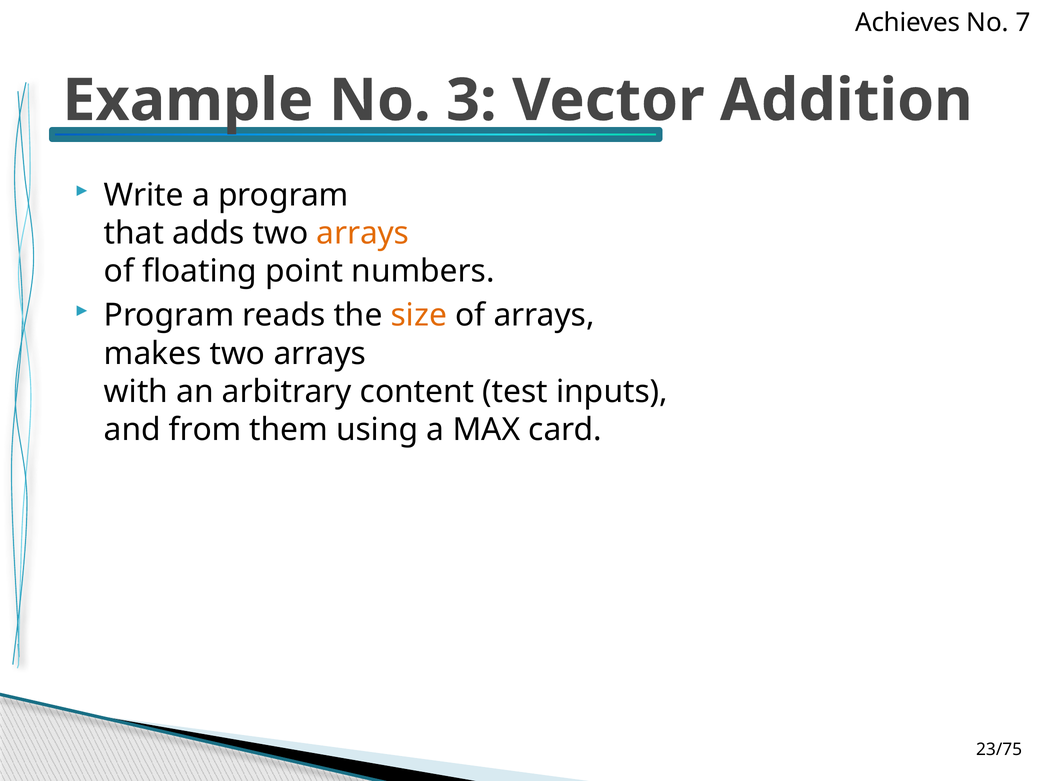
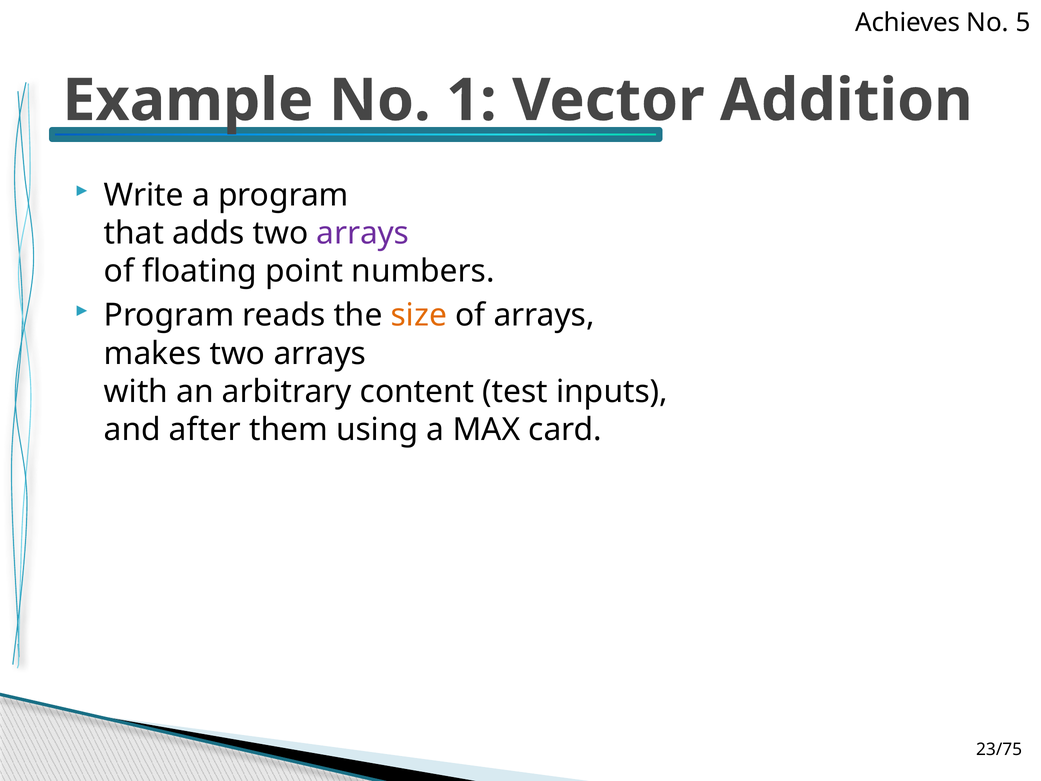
7: 7 -> 5 (1023, 23)
3: 3 -> 1 (471, 100)
arrays colour: orange -> purple (363, 233)
from: from -> after (205, 430)
